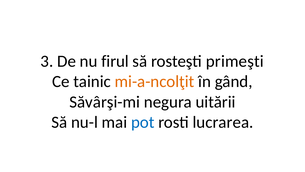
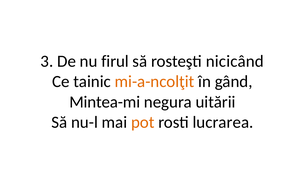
primeşti: primeşti -> nicicând (235, 61)
Săvârşi-mi: Săvârşi-mi -> Mintea-mi (105, 102)
pot colour: blue -> orange (143, 122)
